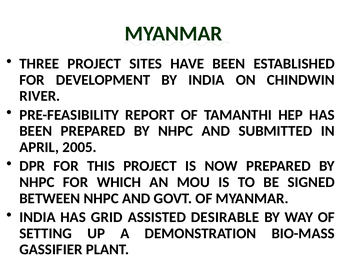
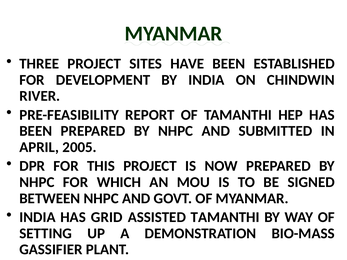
ASSISTED DESIRABLE: DESIRABLE -> TAMANTHI (225, 217)
